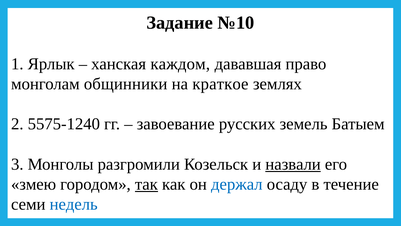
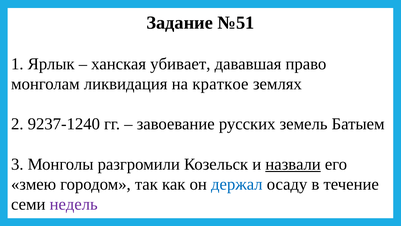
№10: №10 -> №51 (236, 23)
каждом: каждом -> убивает (180, 64)
общинники: общинники -> ликвидация (126, 84)
5575-1240: 5575-1240 -> 9237-1240 (64, 124)
так underline: present -> none (146, 184)
недель colour: blue -> purple (74, 204)
